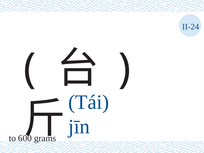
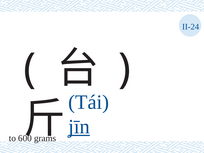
jīn underline: none -> present (79, 127)
